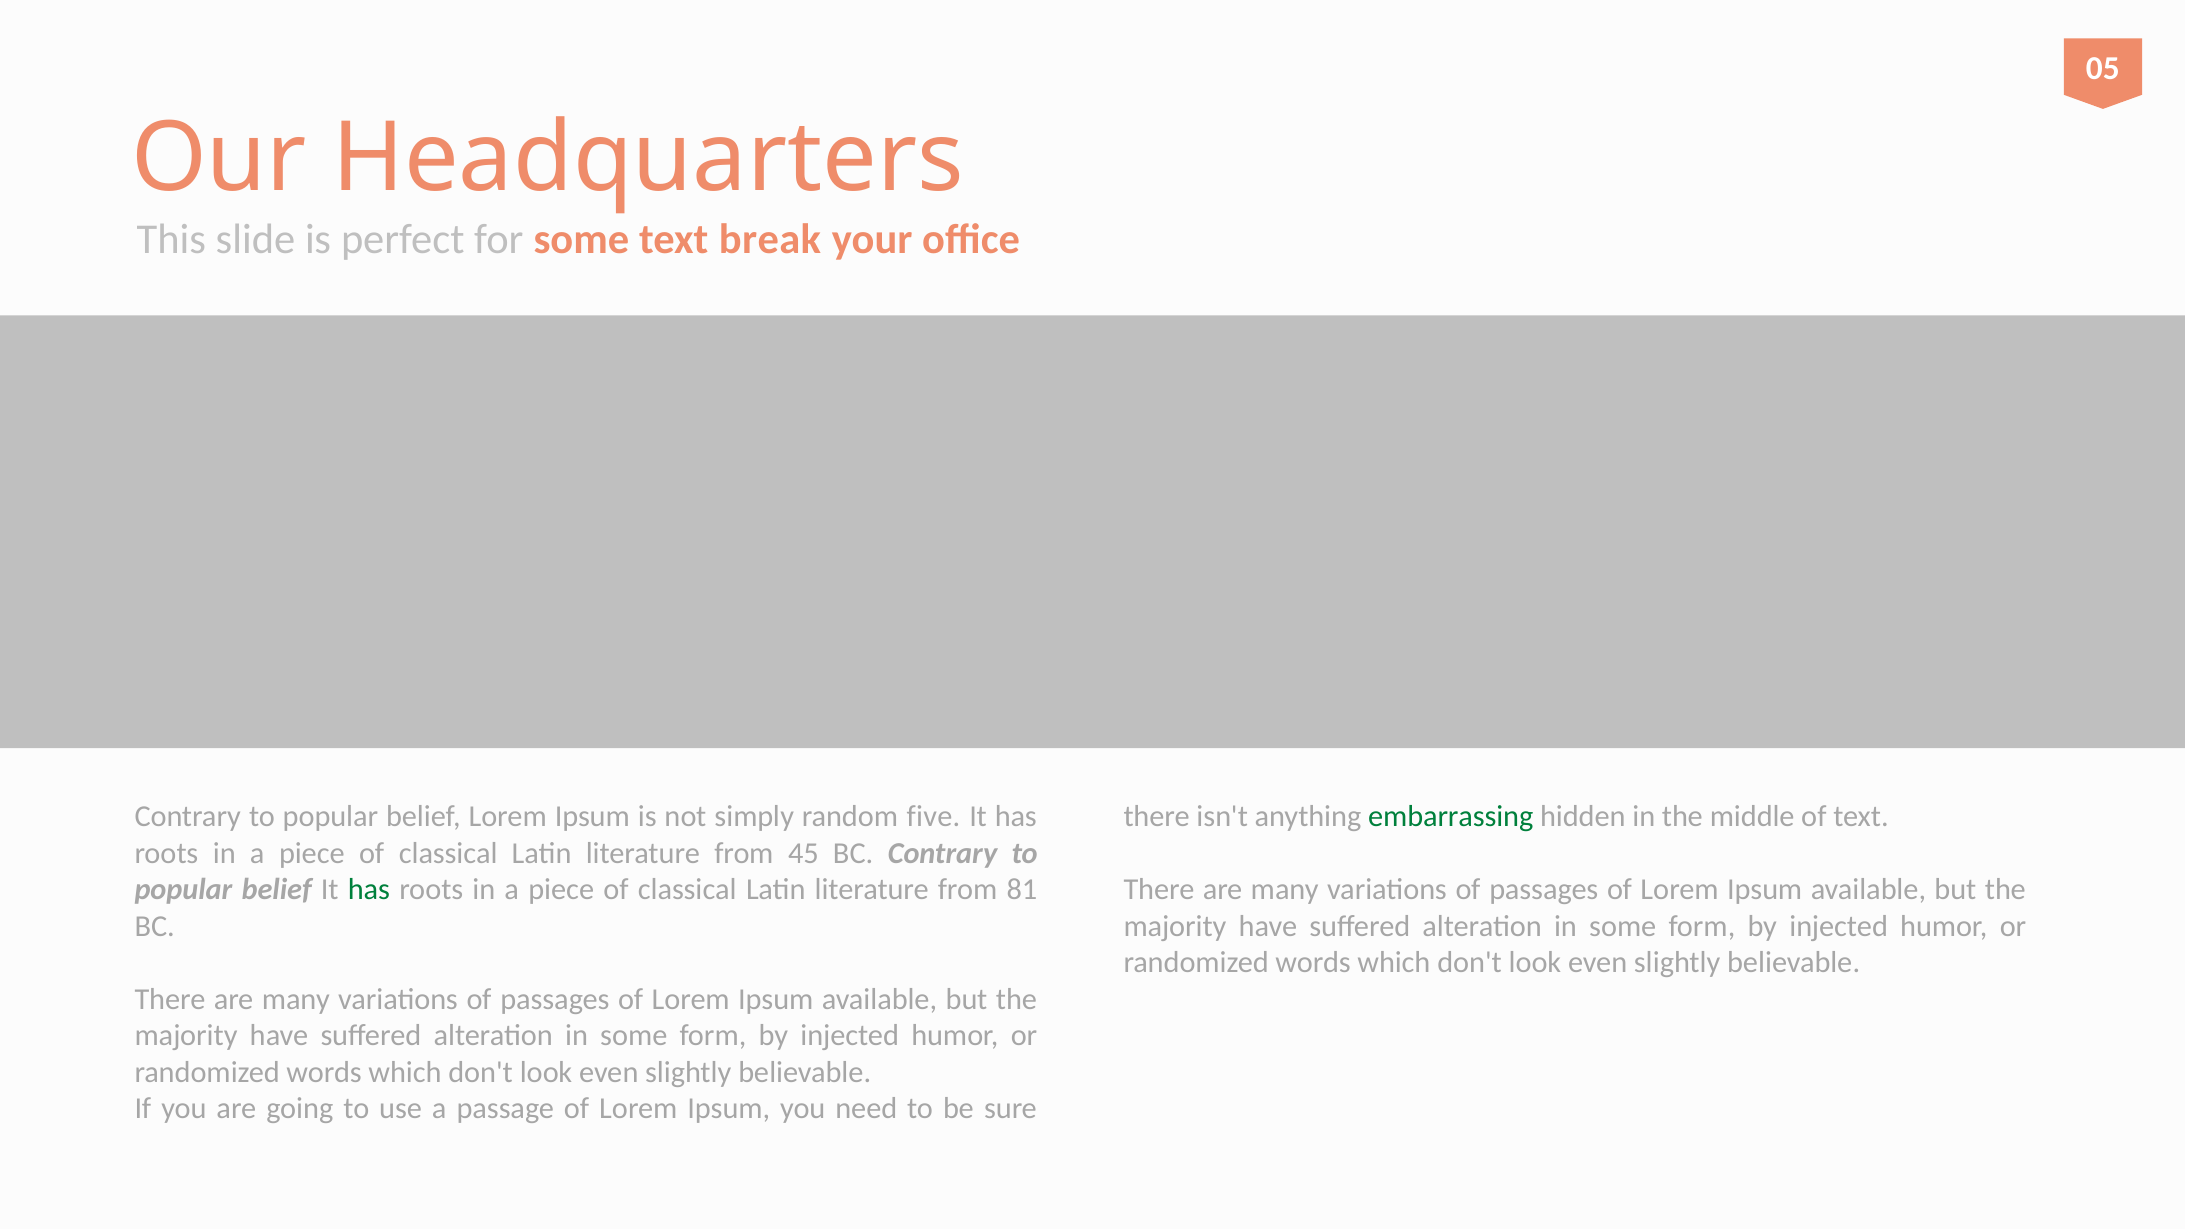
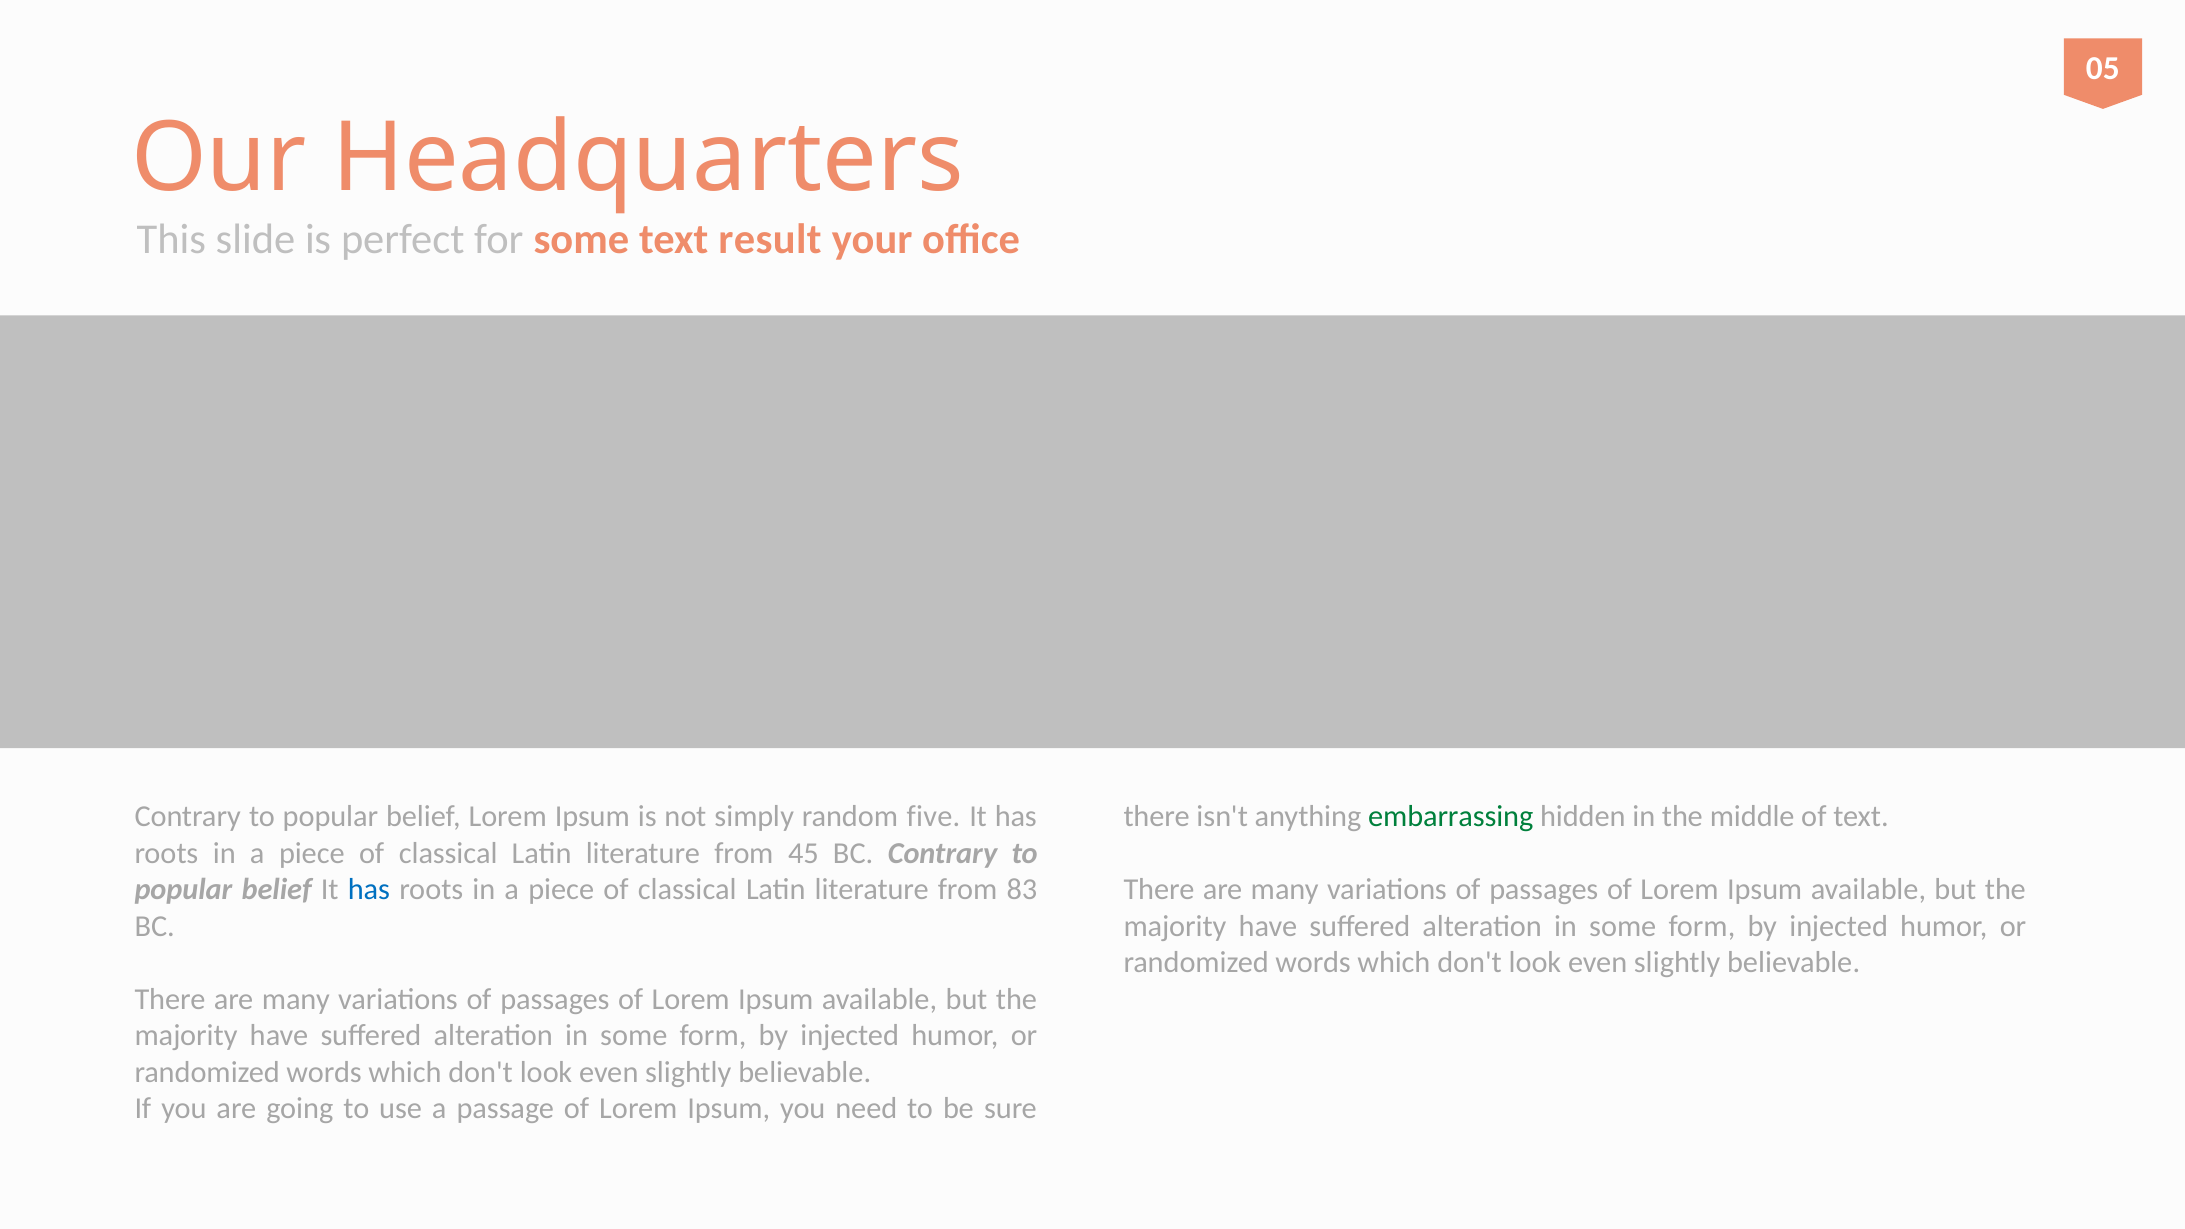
break: break -> result (770, 240)
has colour: green -> blue (369, 890)
81: 81 -> 83 (1022, 890)
